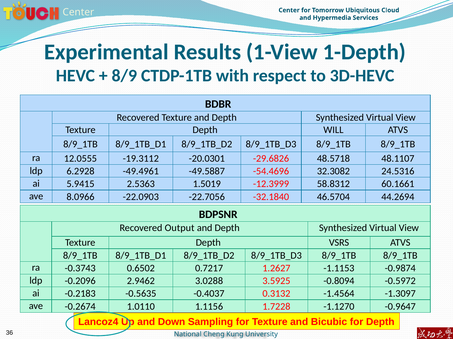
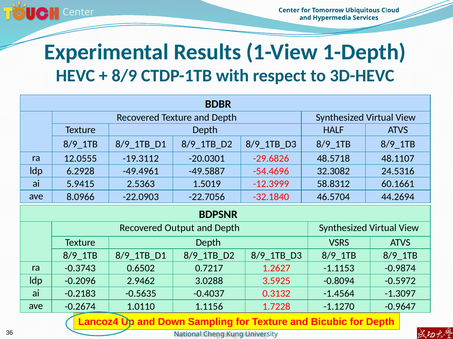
WILL: WILL -> HALF (334, 130)
